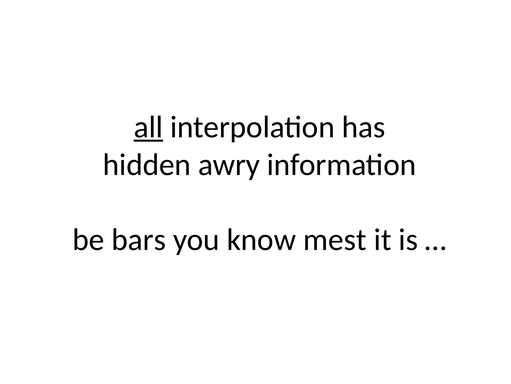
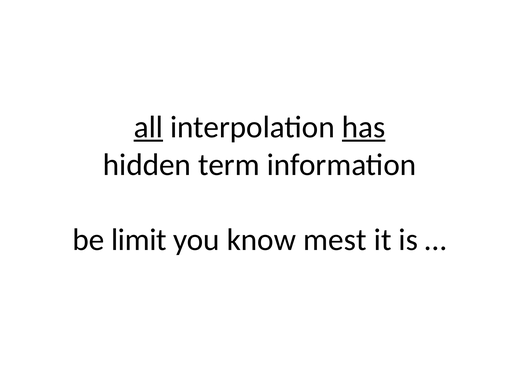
has underline: none -> present (364, 127)
awry: awry -> term (229, 164)
bars: bars -> limit (139, 239)
